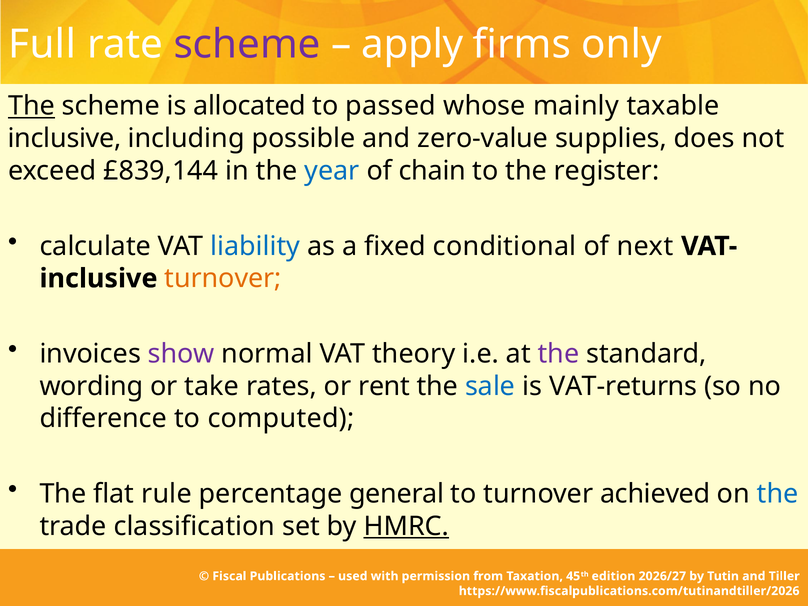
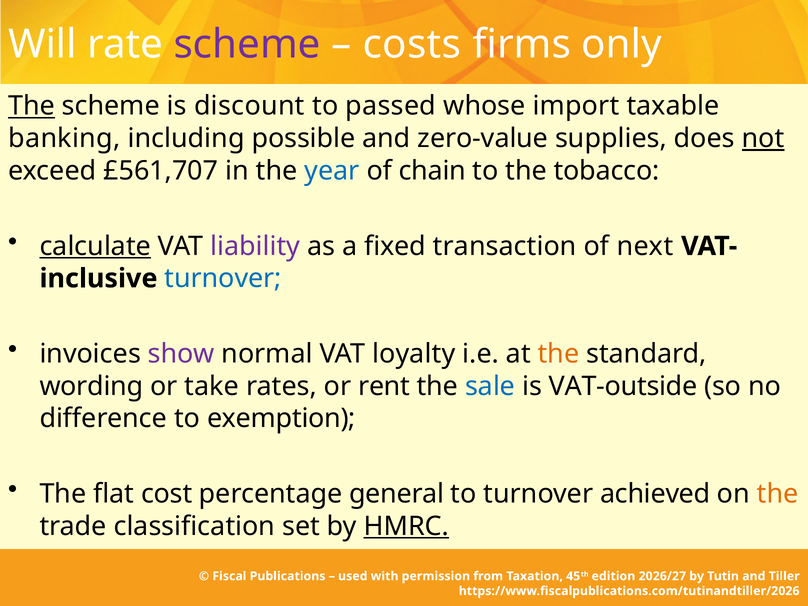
Full: Full -> Will (42, 44)
apply: apply -> costs (412, 44)
allocated: allocated -> discount (249, 106)
mainly: mainly -> import (576, 106)
inclusive: inclusive -> banking (64, 138)
not underline: none -> present (763, 138)
£839,144: £839,144 -> £561,707 (161, 171)
register: register -> tobacco (607, 171)
calculate underline: none -> present (95, 246)
liability colour: blue -> purple (255, 246)
conditional: conditional -> transaction (505, 246)
turnover colour: orange -> blue (223, 278)
theory: theory -> loyalty (414, 354)
the colour: purple -> orange (558, 354)
VAT-returns: VAT-returns -> VAT-outside (623, 386)
computed: computed -> exemption (281, 418)
rule: rule -> cost (167, 494)
the colour: blue -> orange (778, 494)
